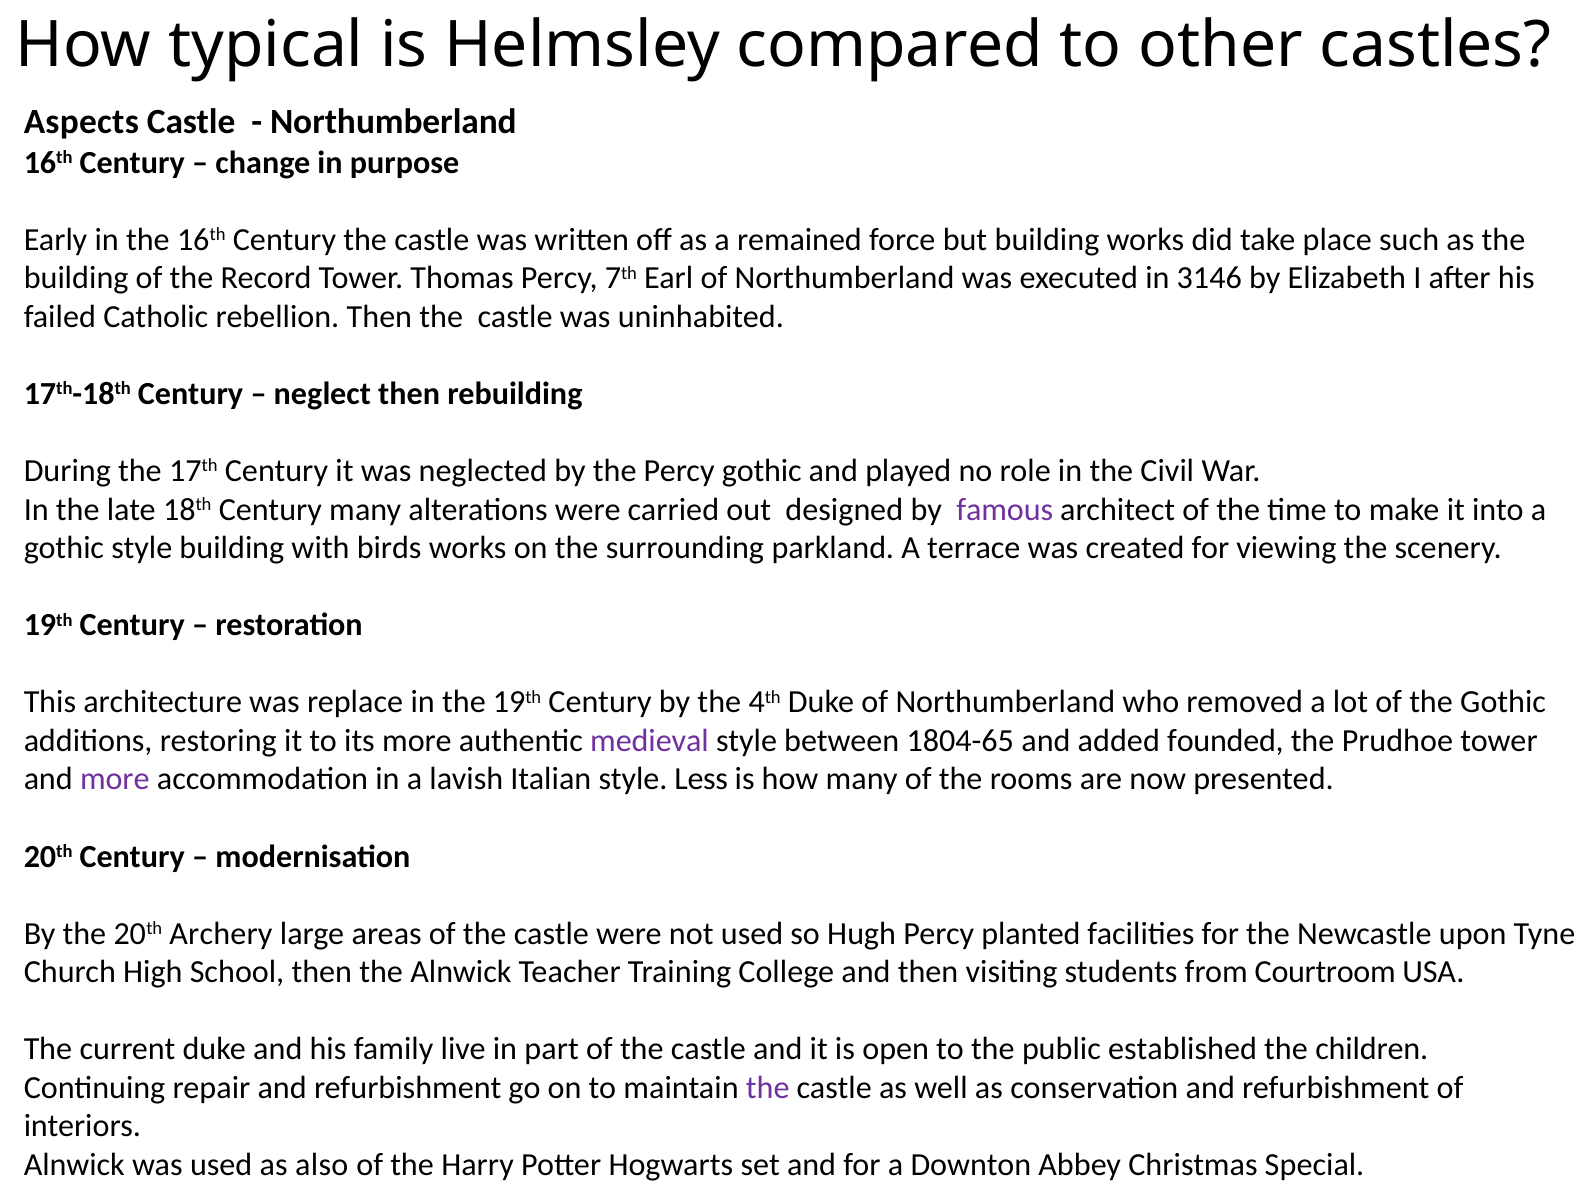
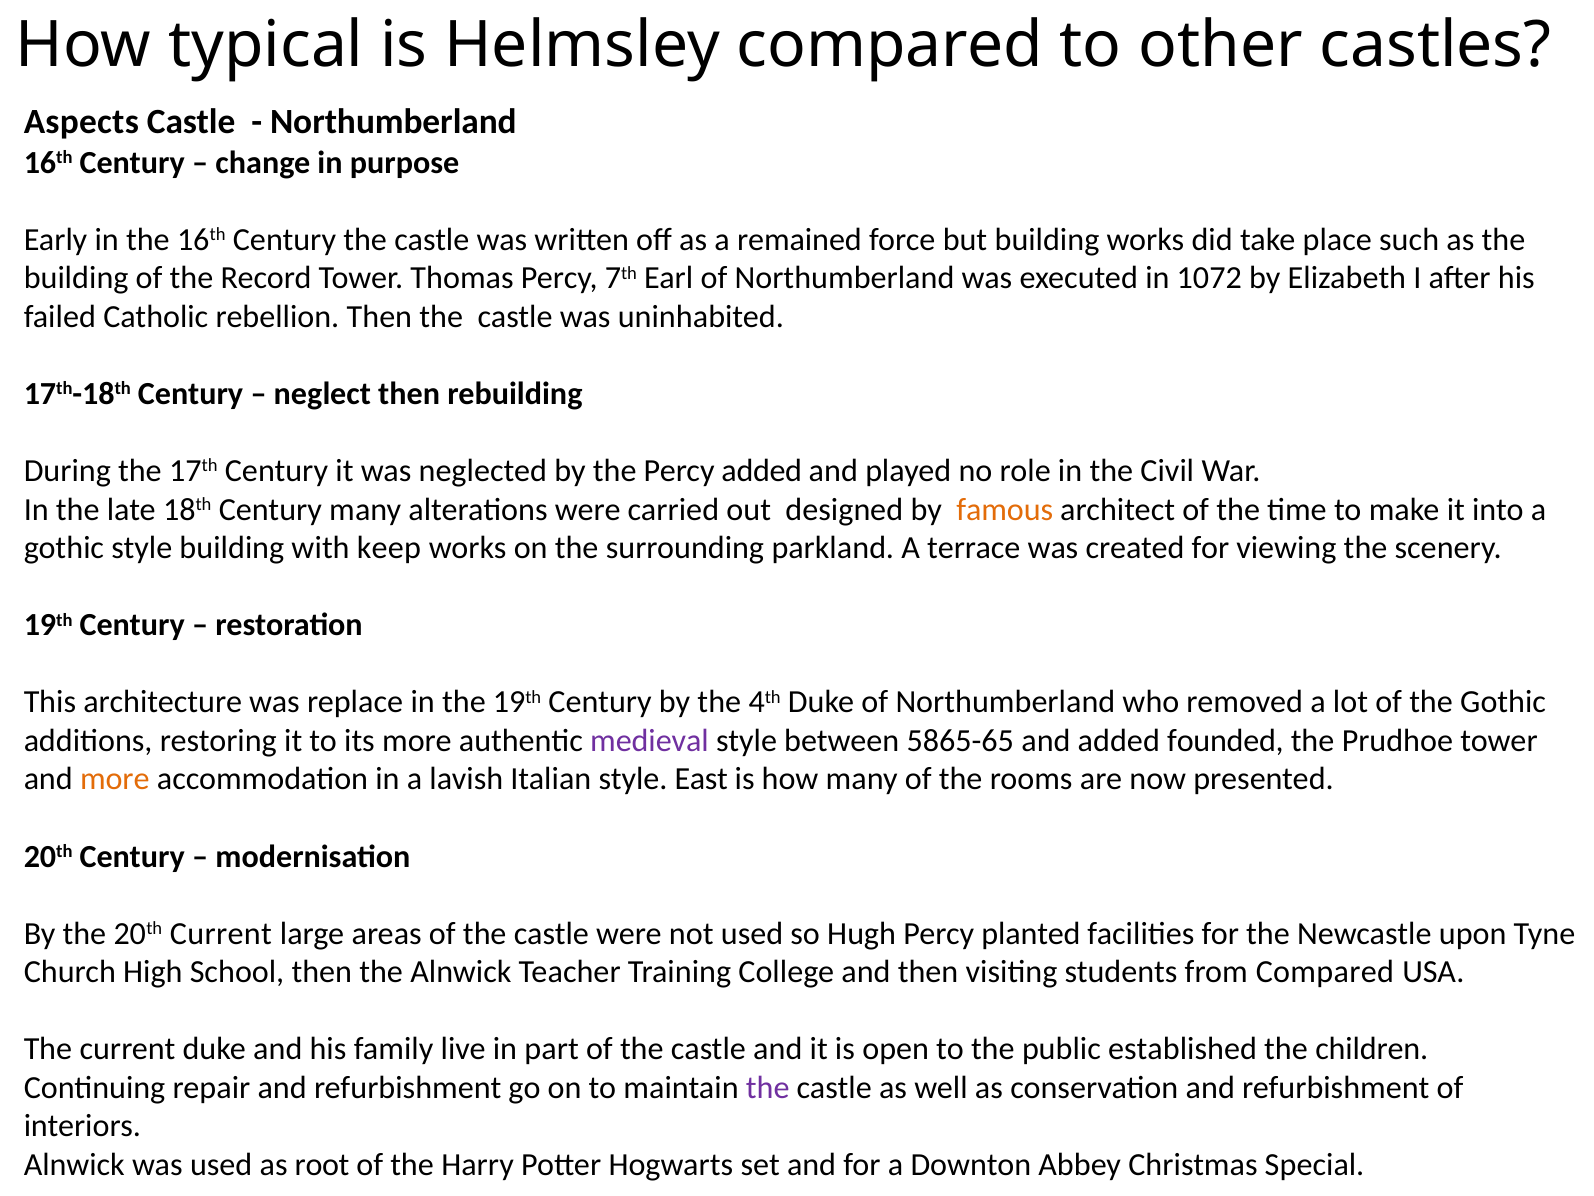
3146: 3146 -> 1072 (1209, 278)
Percy gothic: gothic -> added (762, 471)
famous colour: purple -> orange (1005, 509)
birds: birds -> keep (389, 548)
1804-65: 1804-65 -> 5865-65 (960, 740)
more colour: purple -> orange (115, 779)
Less: Less -> East (701, 779)
20th Archery: Archery -> Current (221, 933)
from Courtroom: Courtroom -> Compared (1325, 972)
also: also -> root (322, 1164)
